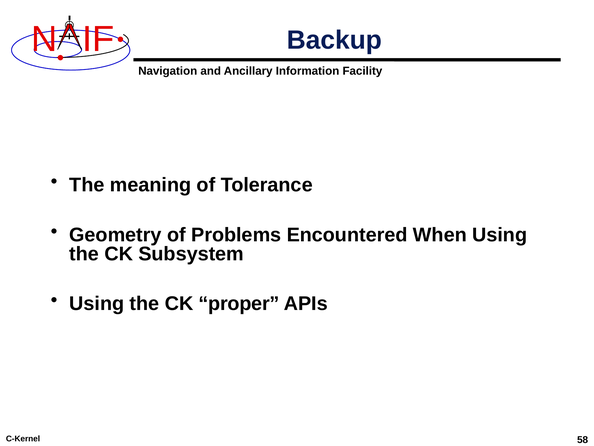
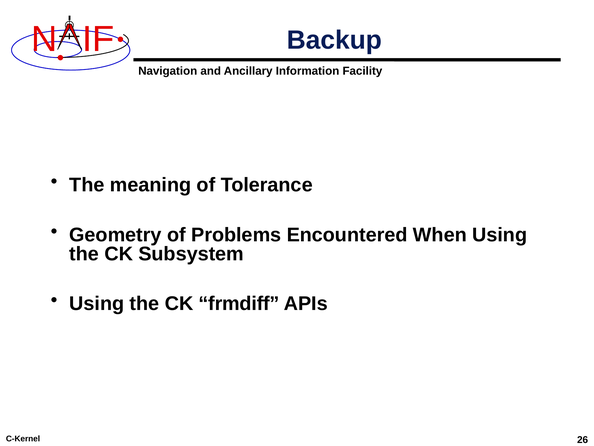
proper: proper -> frmdiff (239, 304)
58: 58 -> 26 (583, 440)
